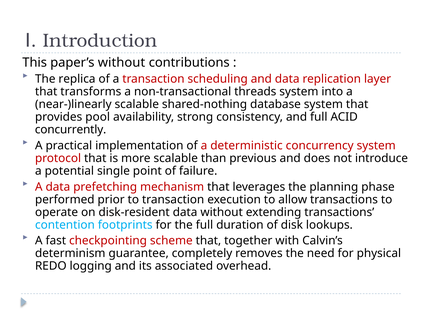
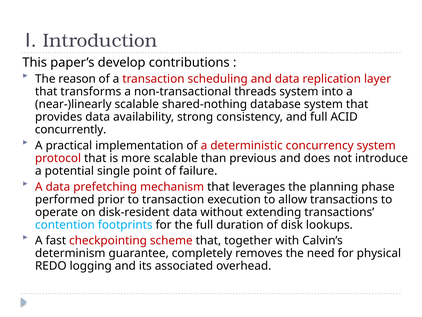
paper’s without: without -> develop (122, 63)
replica: replica -> reason (77, 79)
provides pool: pool -> data (98, 117)
